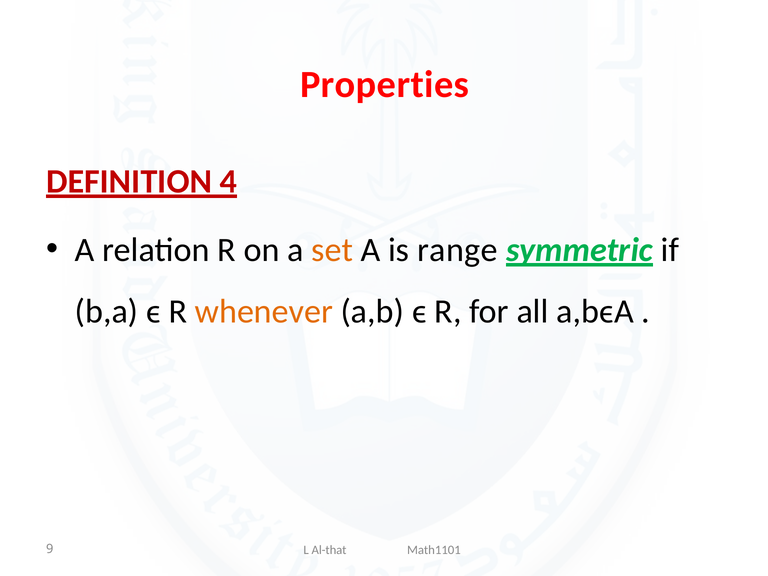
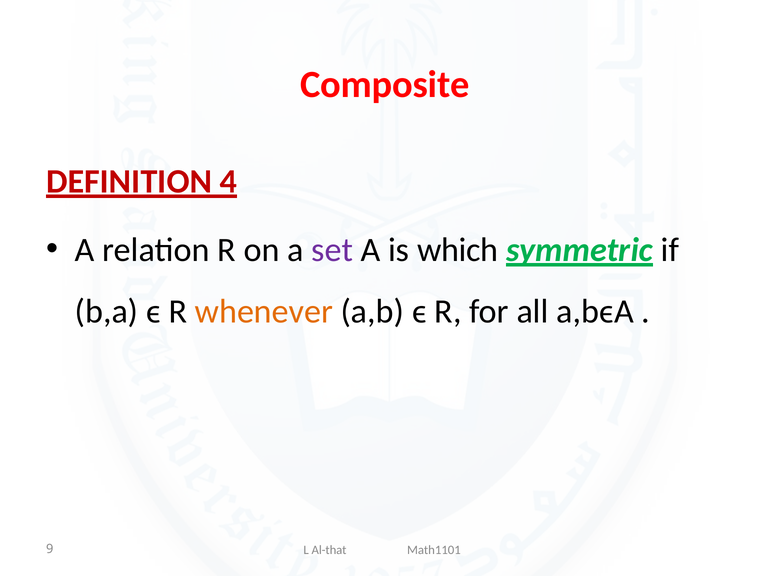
Properties: Properties -> Composite (385, 84)
set colour: orange -> purple (332, 250)
range: range -> which (458, 250)
